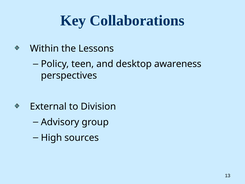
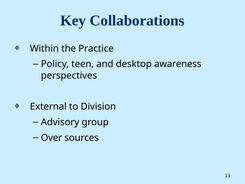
Lessons: Lessons -> Practice (96, 48)
High: High -> Over (51, 137)
